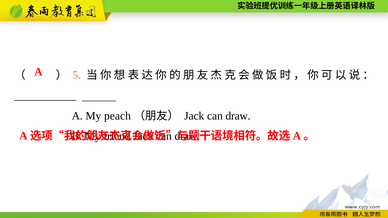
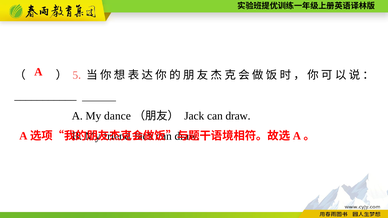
peach: peach -> dance (117, 116)
